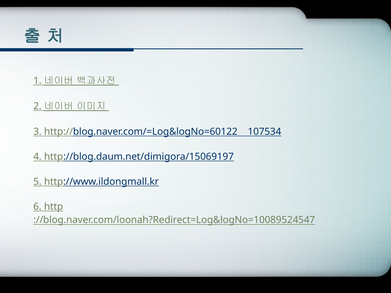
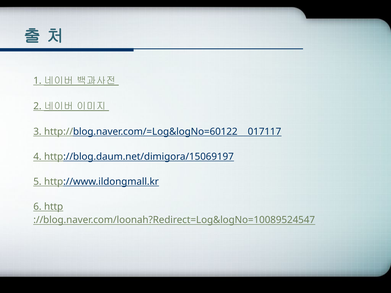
107534: 107534 -> 017117 (264, 132)
